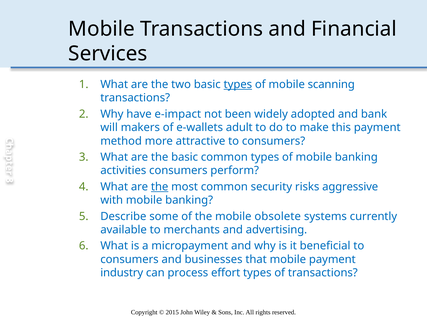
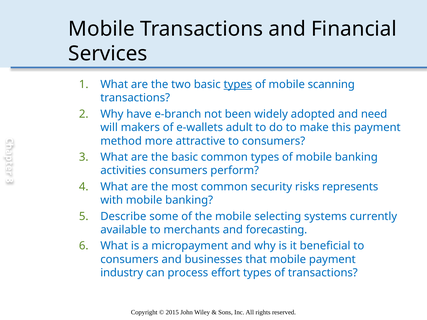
e-impact: e-impact -> e-branch (178, 114)
bank: bank -> need (374, 114)
the underline: present -> none (160, 187)
aggressive: aggressive -> represents (350, 187)
obsolete: obsolete -> selecting (278, 216)
advertising: advertising -> forecasting (276, 230)
